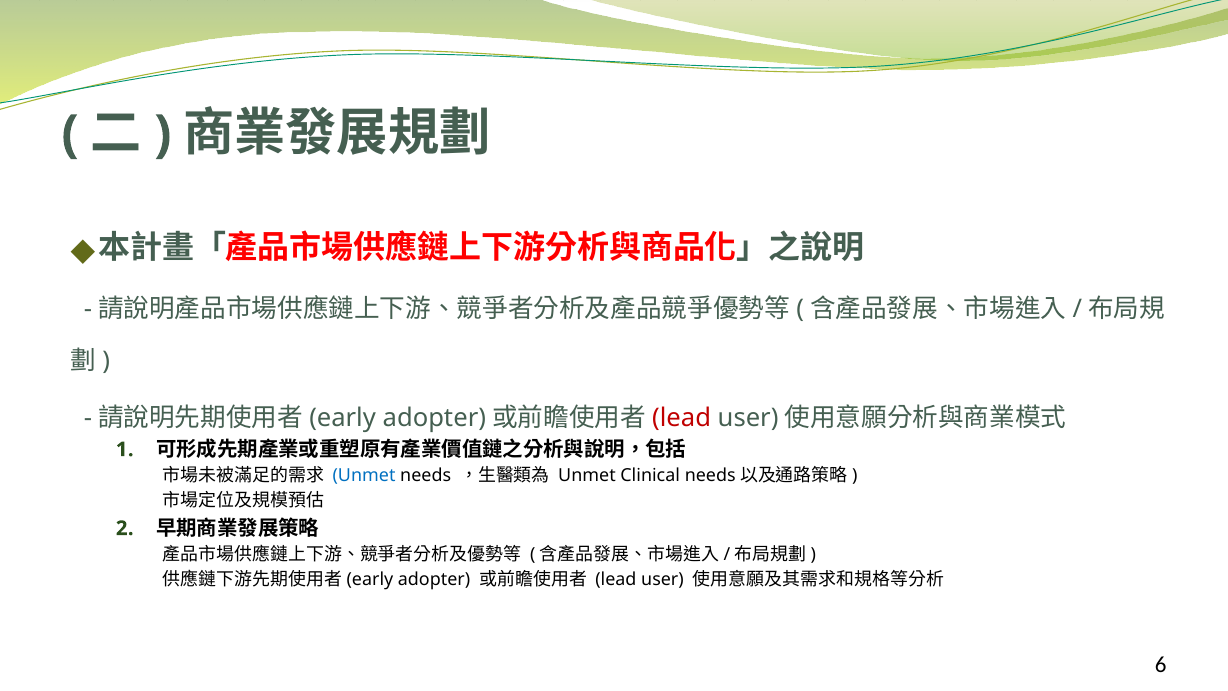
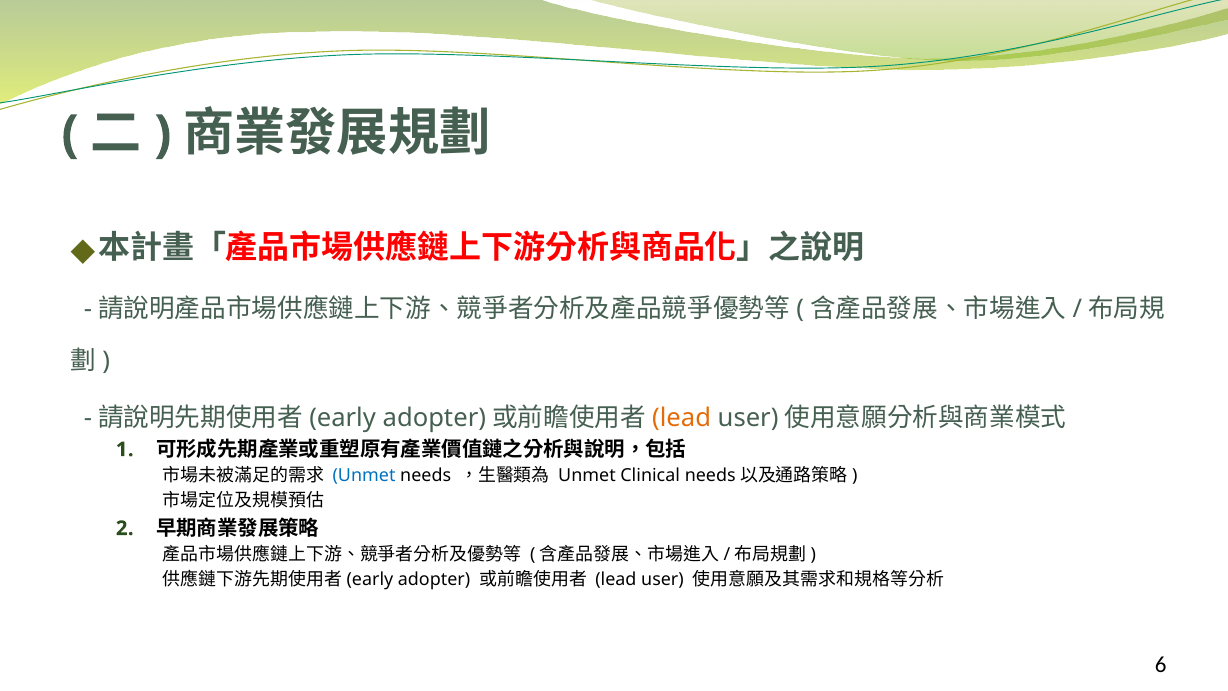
lead colour: red -> orange (682, 418)
